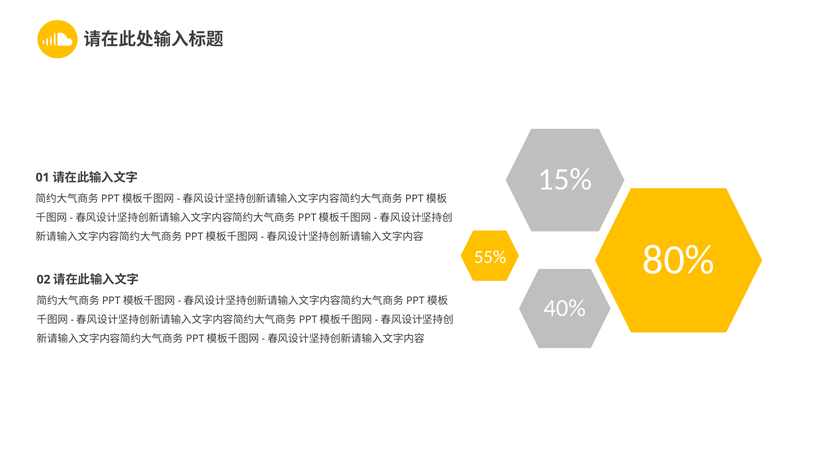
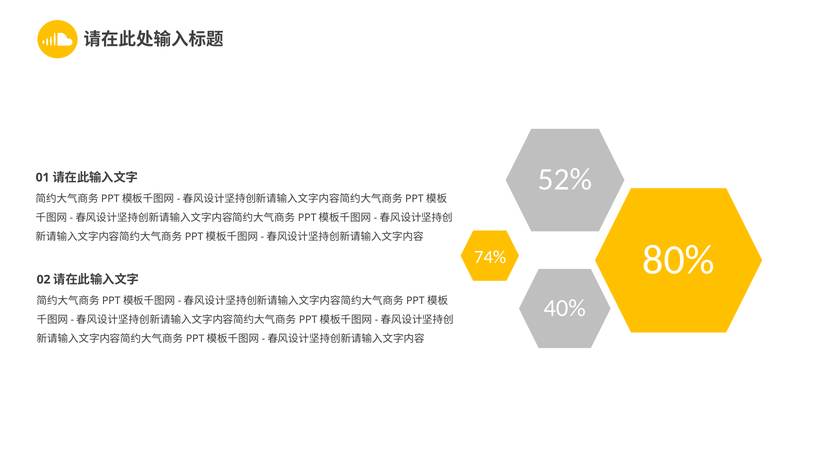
15%: 15% -> 52% (565, 179)
55%: 55% -> 74% (490, 257)
